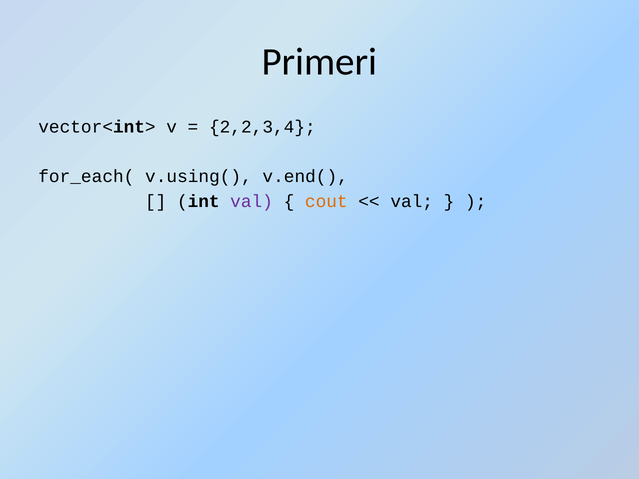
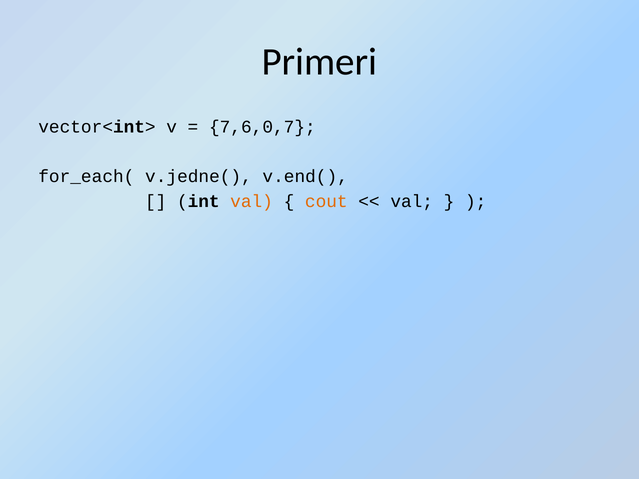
2,2,3,4: 2,2,3,4 -> 7,6,0,7 (262, 127)
v.using(: v.using( -> v.jedne( (198, 177)
val colour: purple -> orange (252, 202)
